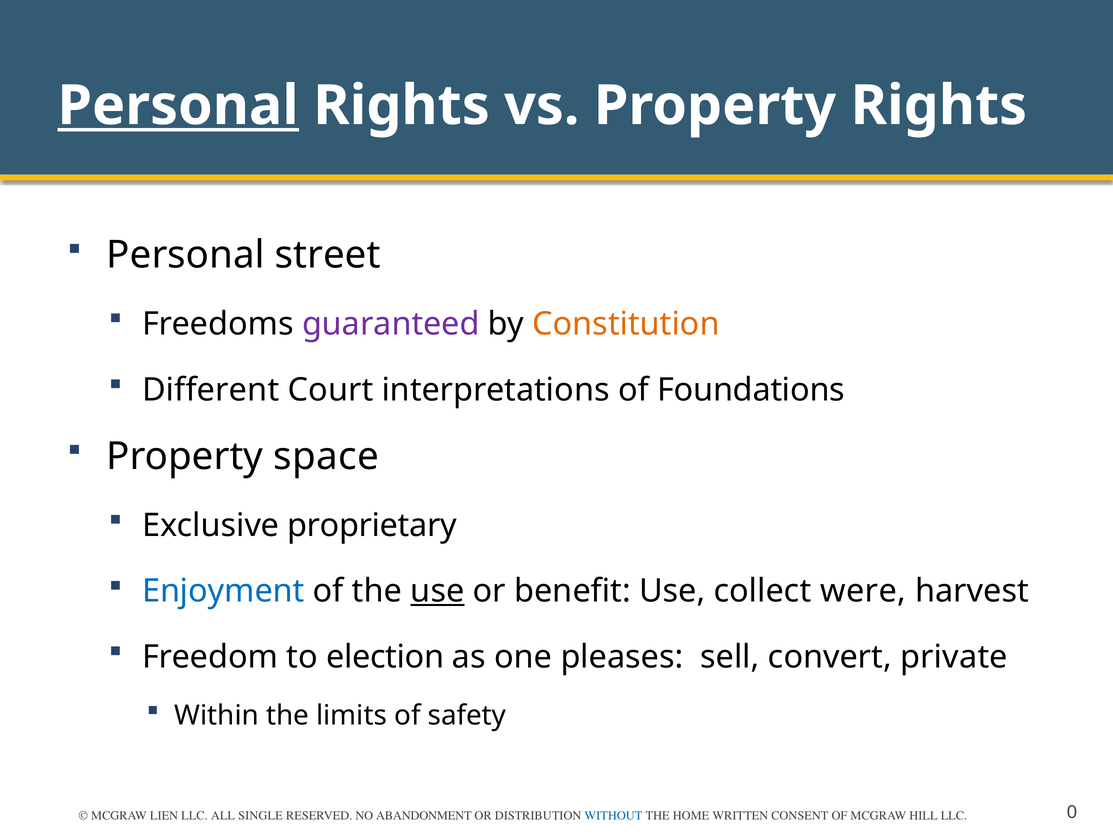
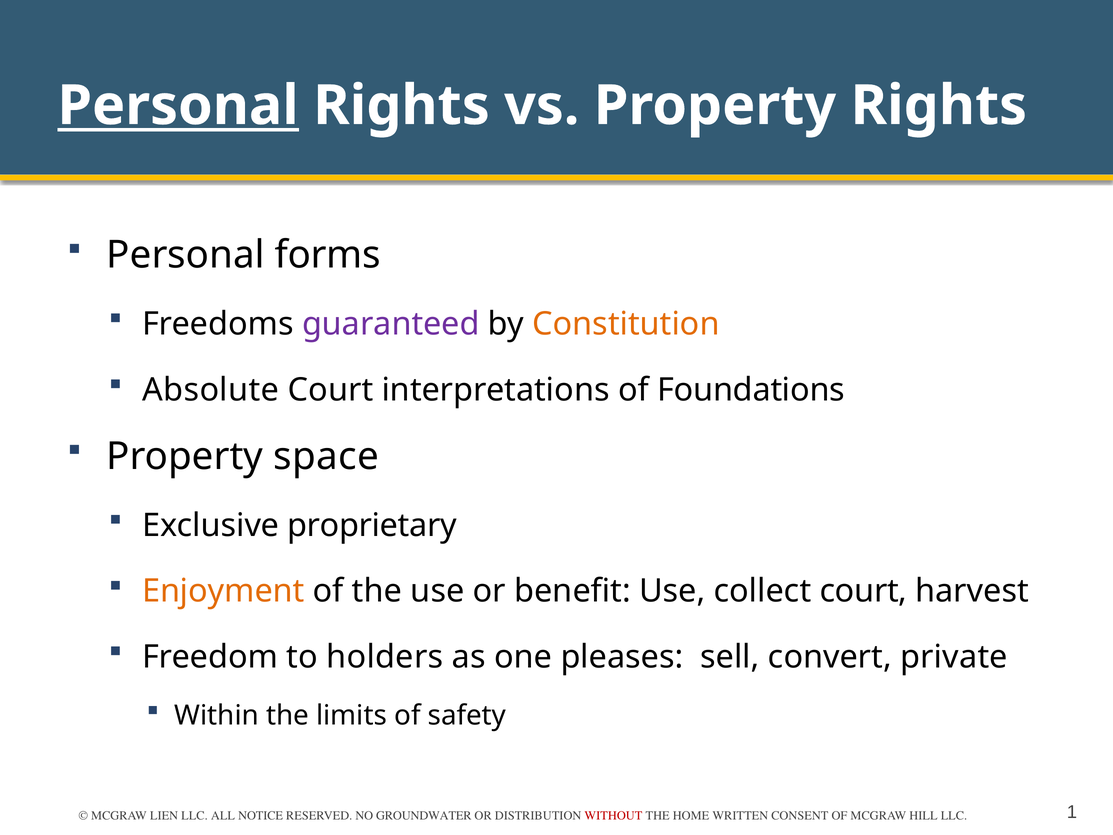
street: street -> forms (328, 255)
Different: Different -> Absolute (211, 390)
Enjoyment colour: blue -> orange (223, 591)
use underline: present -> none (437, 591)
collect were: were -> court (863, 591)
election: election -> holders (385, 657)
SINGLE: SINGLE -> NOTICE (261, 815)
ABANDONMENT: ABANDONMENT -> GROUNDWATER (424, 815)
WITHOUT colour: blue -> red (613, 815)
0: 0 -> 1 (1072, 812)
